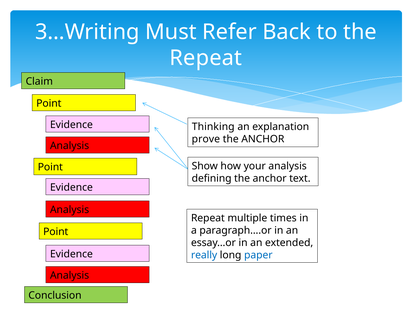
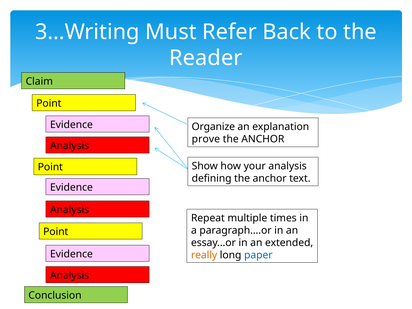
Repeat: Repeat -> Reader (206, 58)
Thinking: Thinking -> Organize (213, 127)
really colour: blue -> orange (204, 255)
